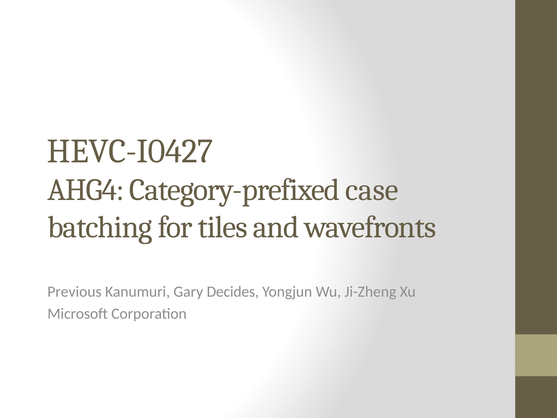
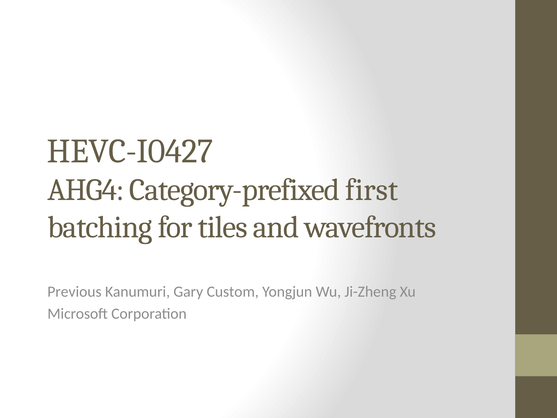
case: case -> first (372, 190)
Decides: Decides -> Custom (233, 292)
